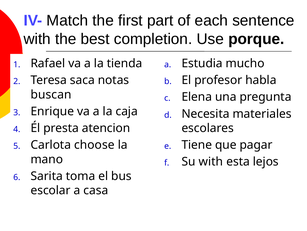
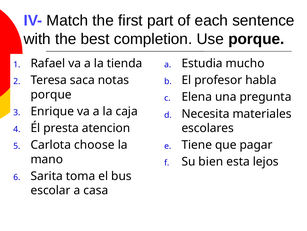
buscan: buscan -> porque (51, 94)
Su with: with -> bien (211, 161)
